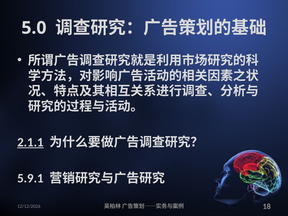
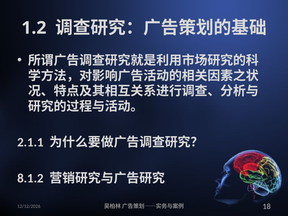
5.0: 5.0 -> 1.2 (34, 28)
2.1.1 underline: present -> none (30, 142)
5.9.1: 5.9.1 -> 8.1.2 (30, 178)
